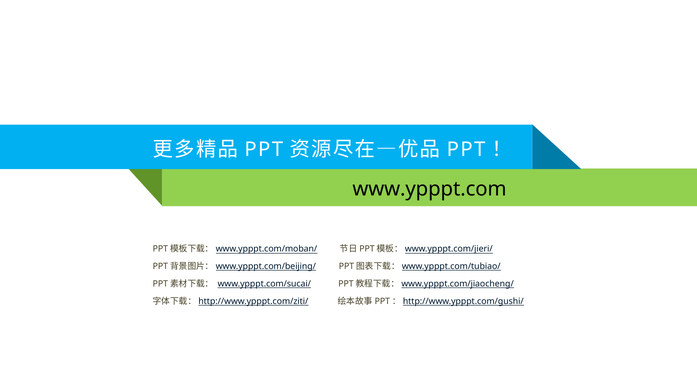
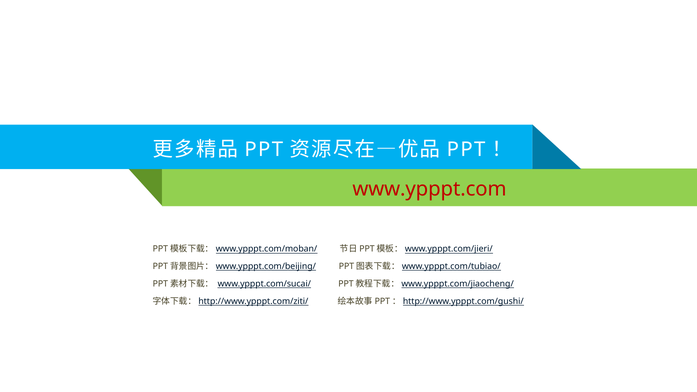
www.ypppt.com colour: black -> red (429, 189)
